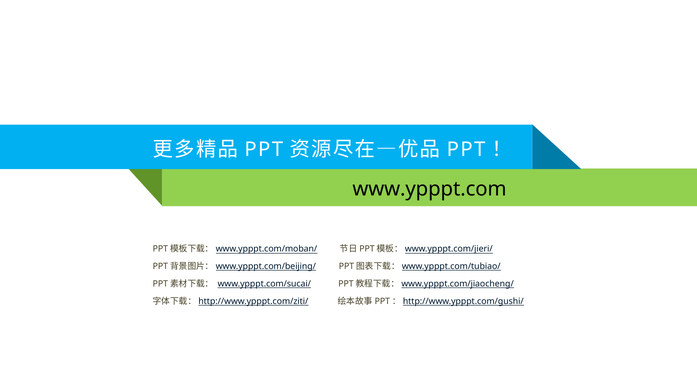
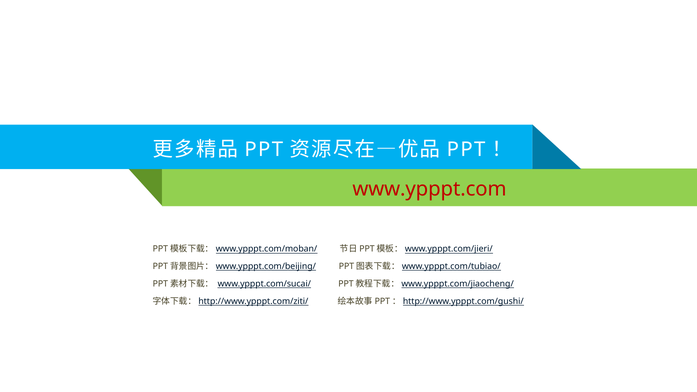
www.ypppt.com colour: black -> red (429, 189)
